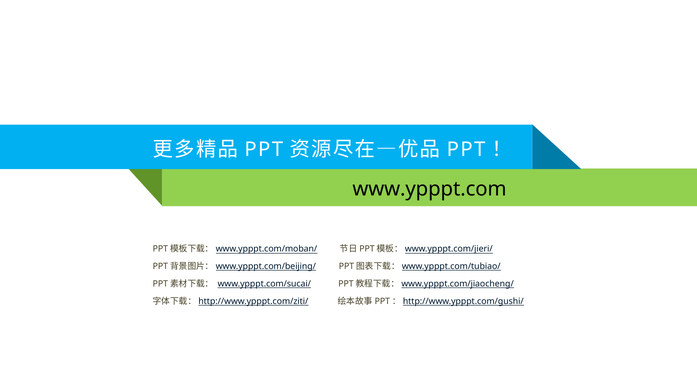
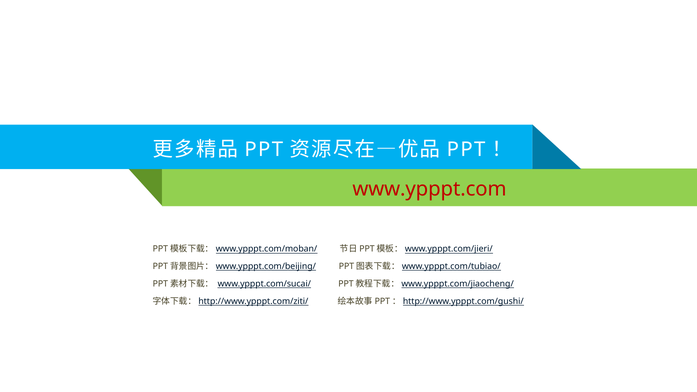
www.ypppt.com colour: black -> red (429, 189)
